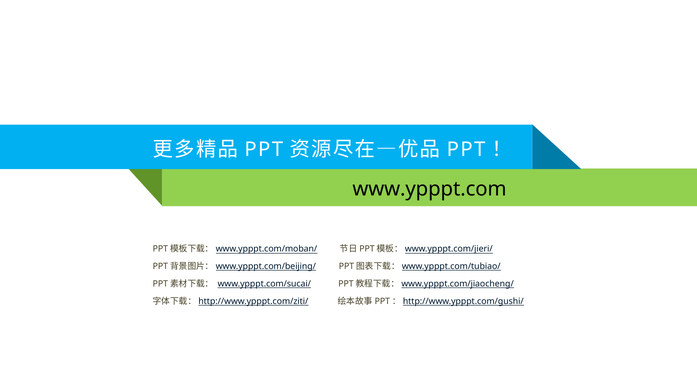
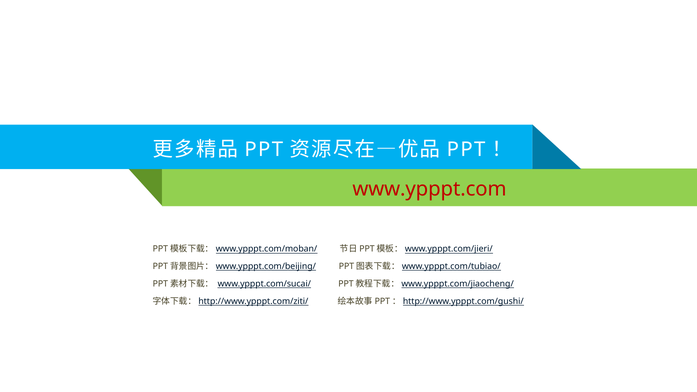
www.ypppt.com colour: black -> red (429, 189)
